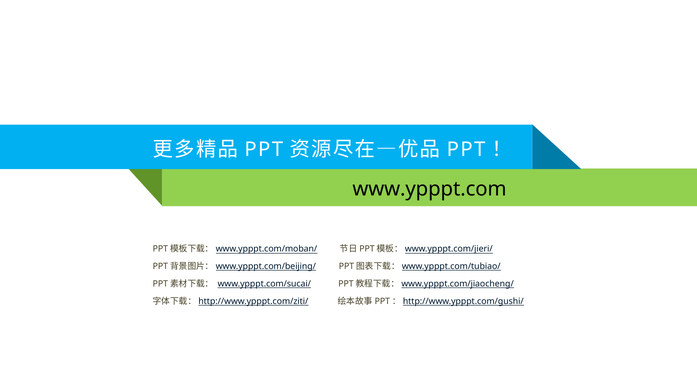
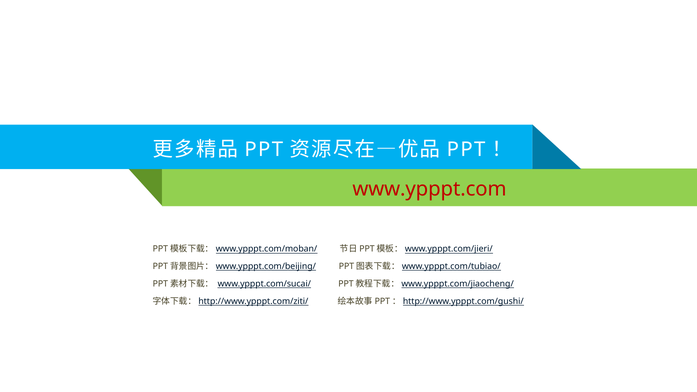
www.ypppt.com colour: black -> red (429, 189)
